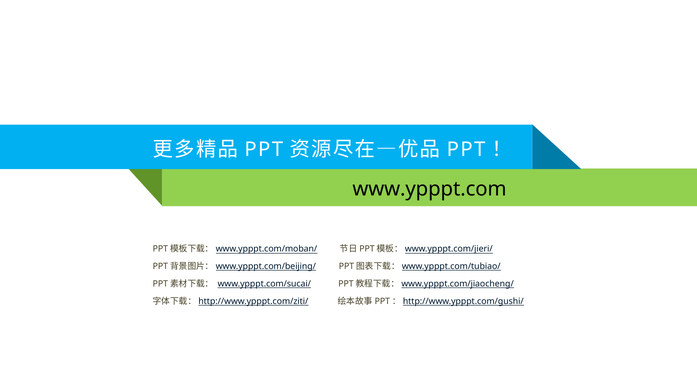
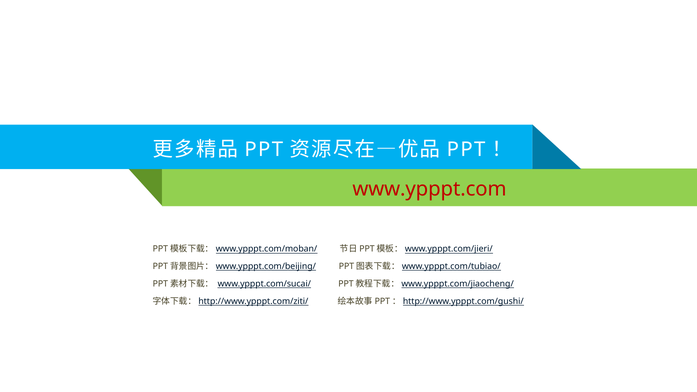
www.ypppt.com colour: black -> red (429, 189)
